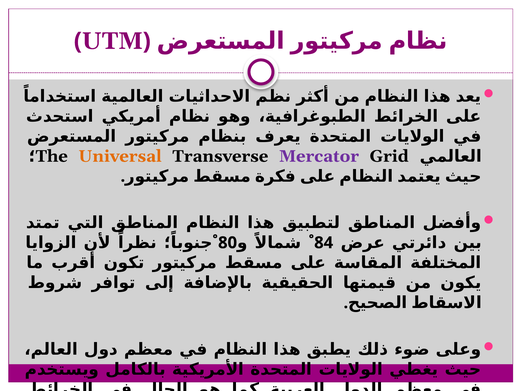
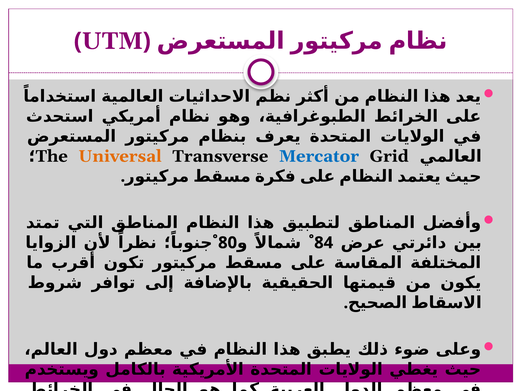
Mercator colour: purple -> blue (319, 156)
